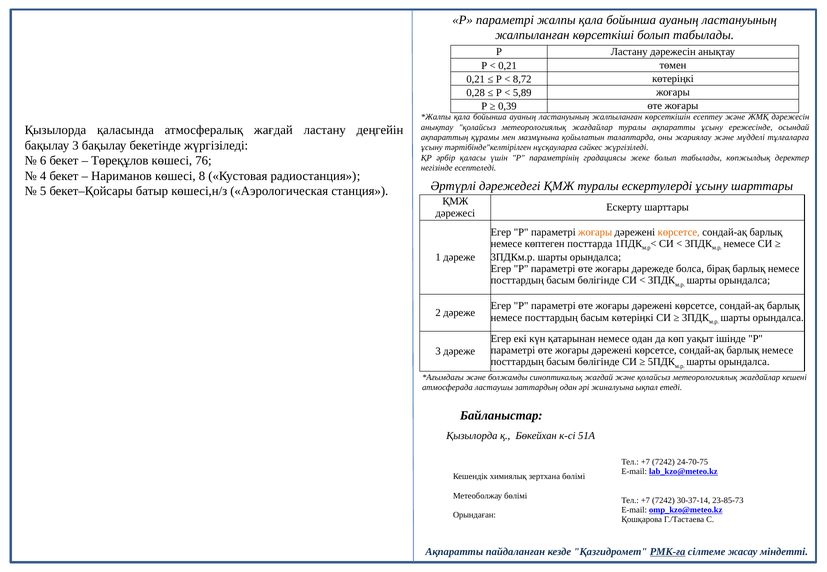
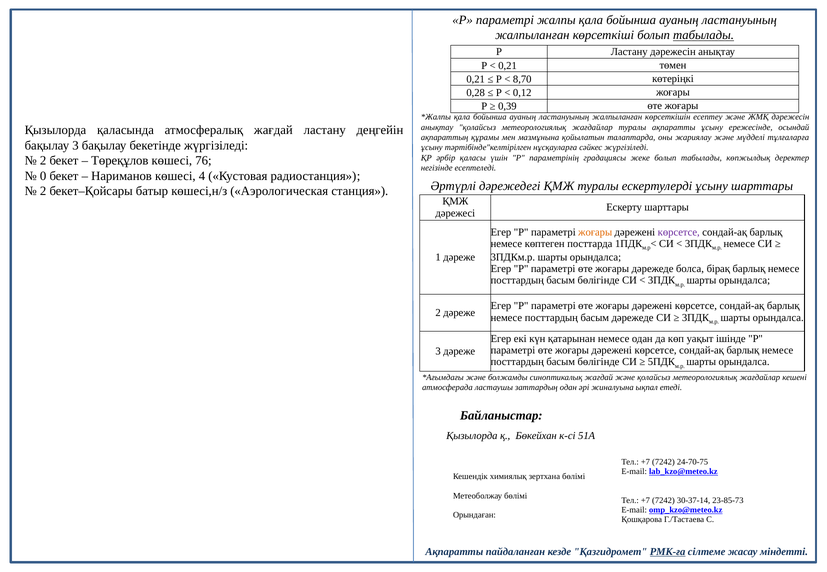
табылады underline: none -> present (704, 35)
8,72: 8,72 -> 8,70 (522, 79)
5,89: 5,89 -> 0,12 (522, 93)
6: 6 -> 2 (43, 161)
4: 4 -> 0 (43, 176)
8: 8 -> 4 (202, 176)
5: 5 -> 2 (43, 191)
көрсетсе colour: orange -> purple (679, 232)
басым көтеріңкі: көтеріңкі -> дәрежеде (633, 318)
